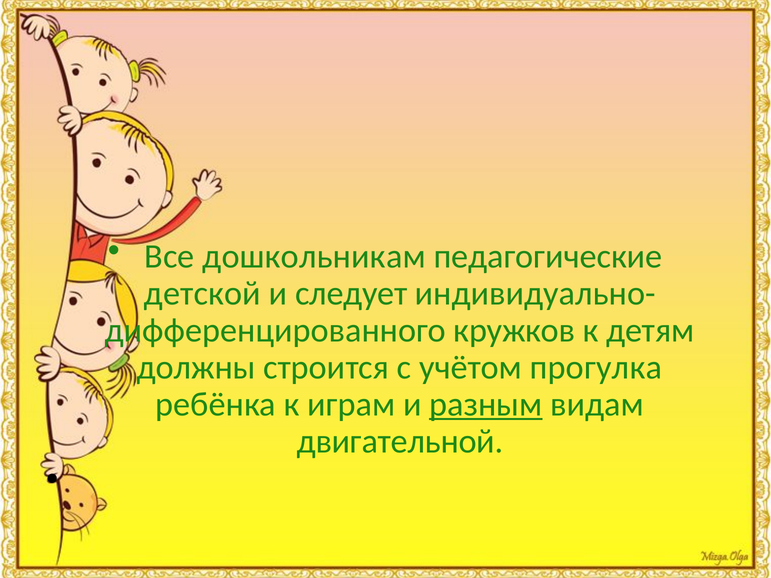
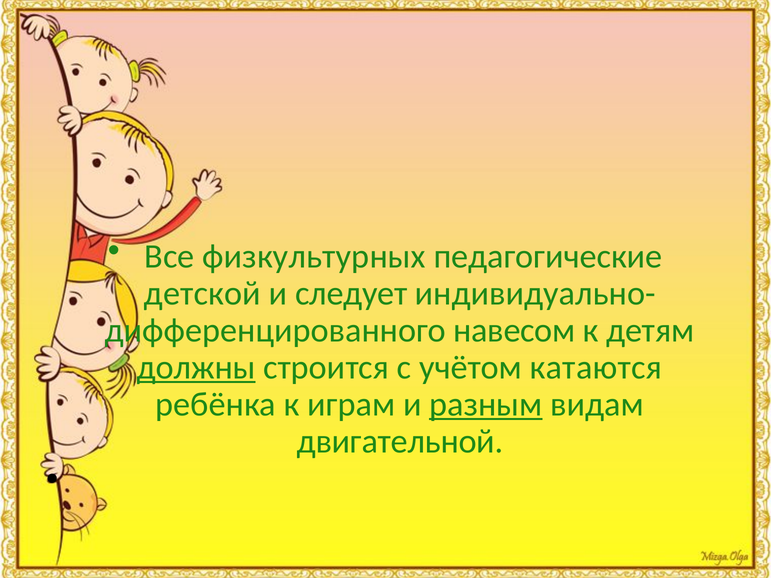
дошкольникам: дошкольникам -> физкультурных (314, 256)
кружков: кружков -> навесом (514, 330)
должны underline: none -> present (196, 367)
прогулка: прогулка -> катаются (596, 367)
